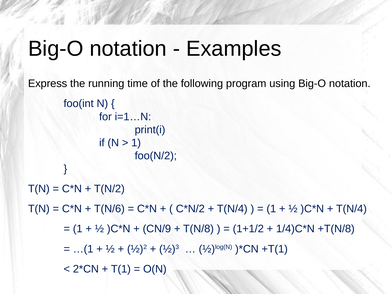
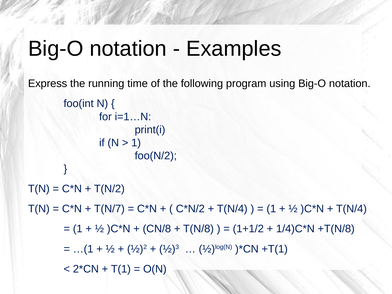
T(N/6: T(N/6 -> T(N/7 (109, 209)
CN/9: CN/9 -> CN/8 (157, 229)
